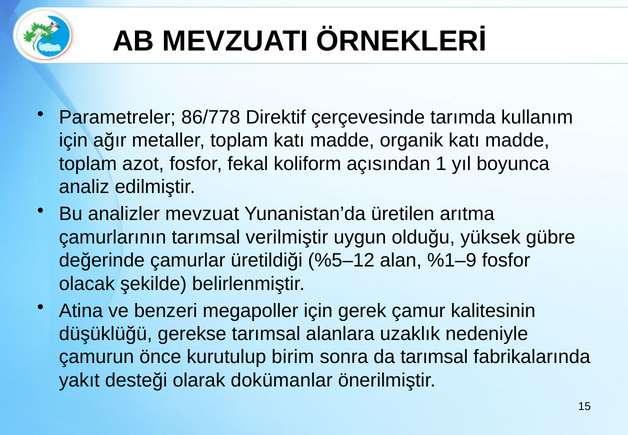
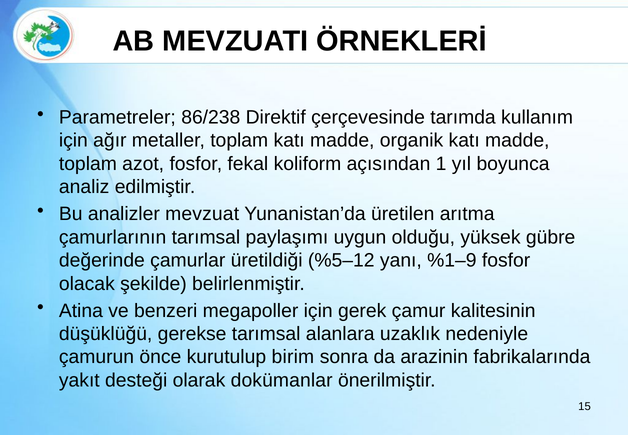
86/778: 86/778 -> 86/238 (211, 117)
verilmiştir: verilmiştir -> paylaşımı (287, 237)
alan: alan -> yanı (401, 260)
da tarımsal: tarımsal -> arazinin (434, 357)
